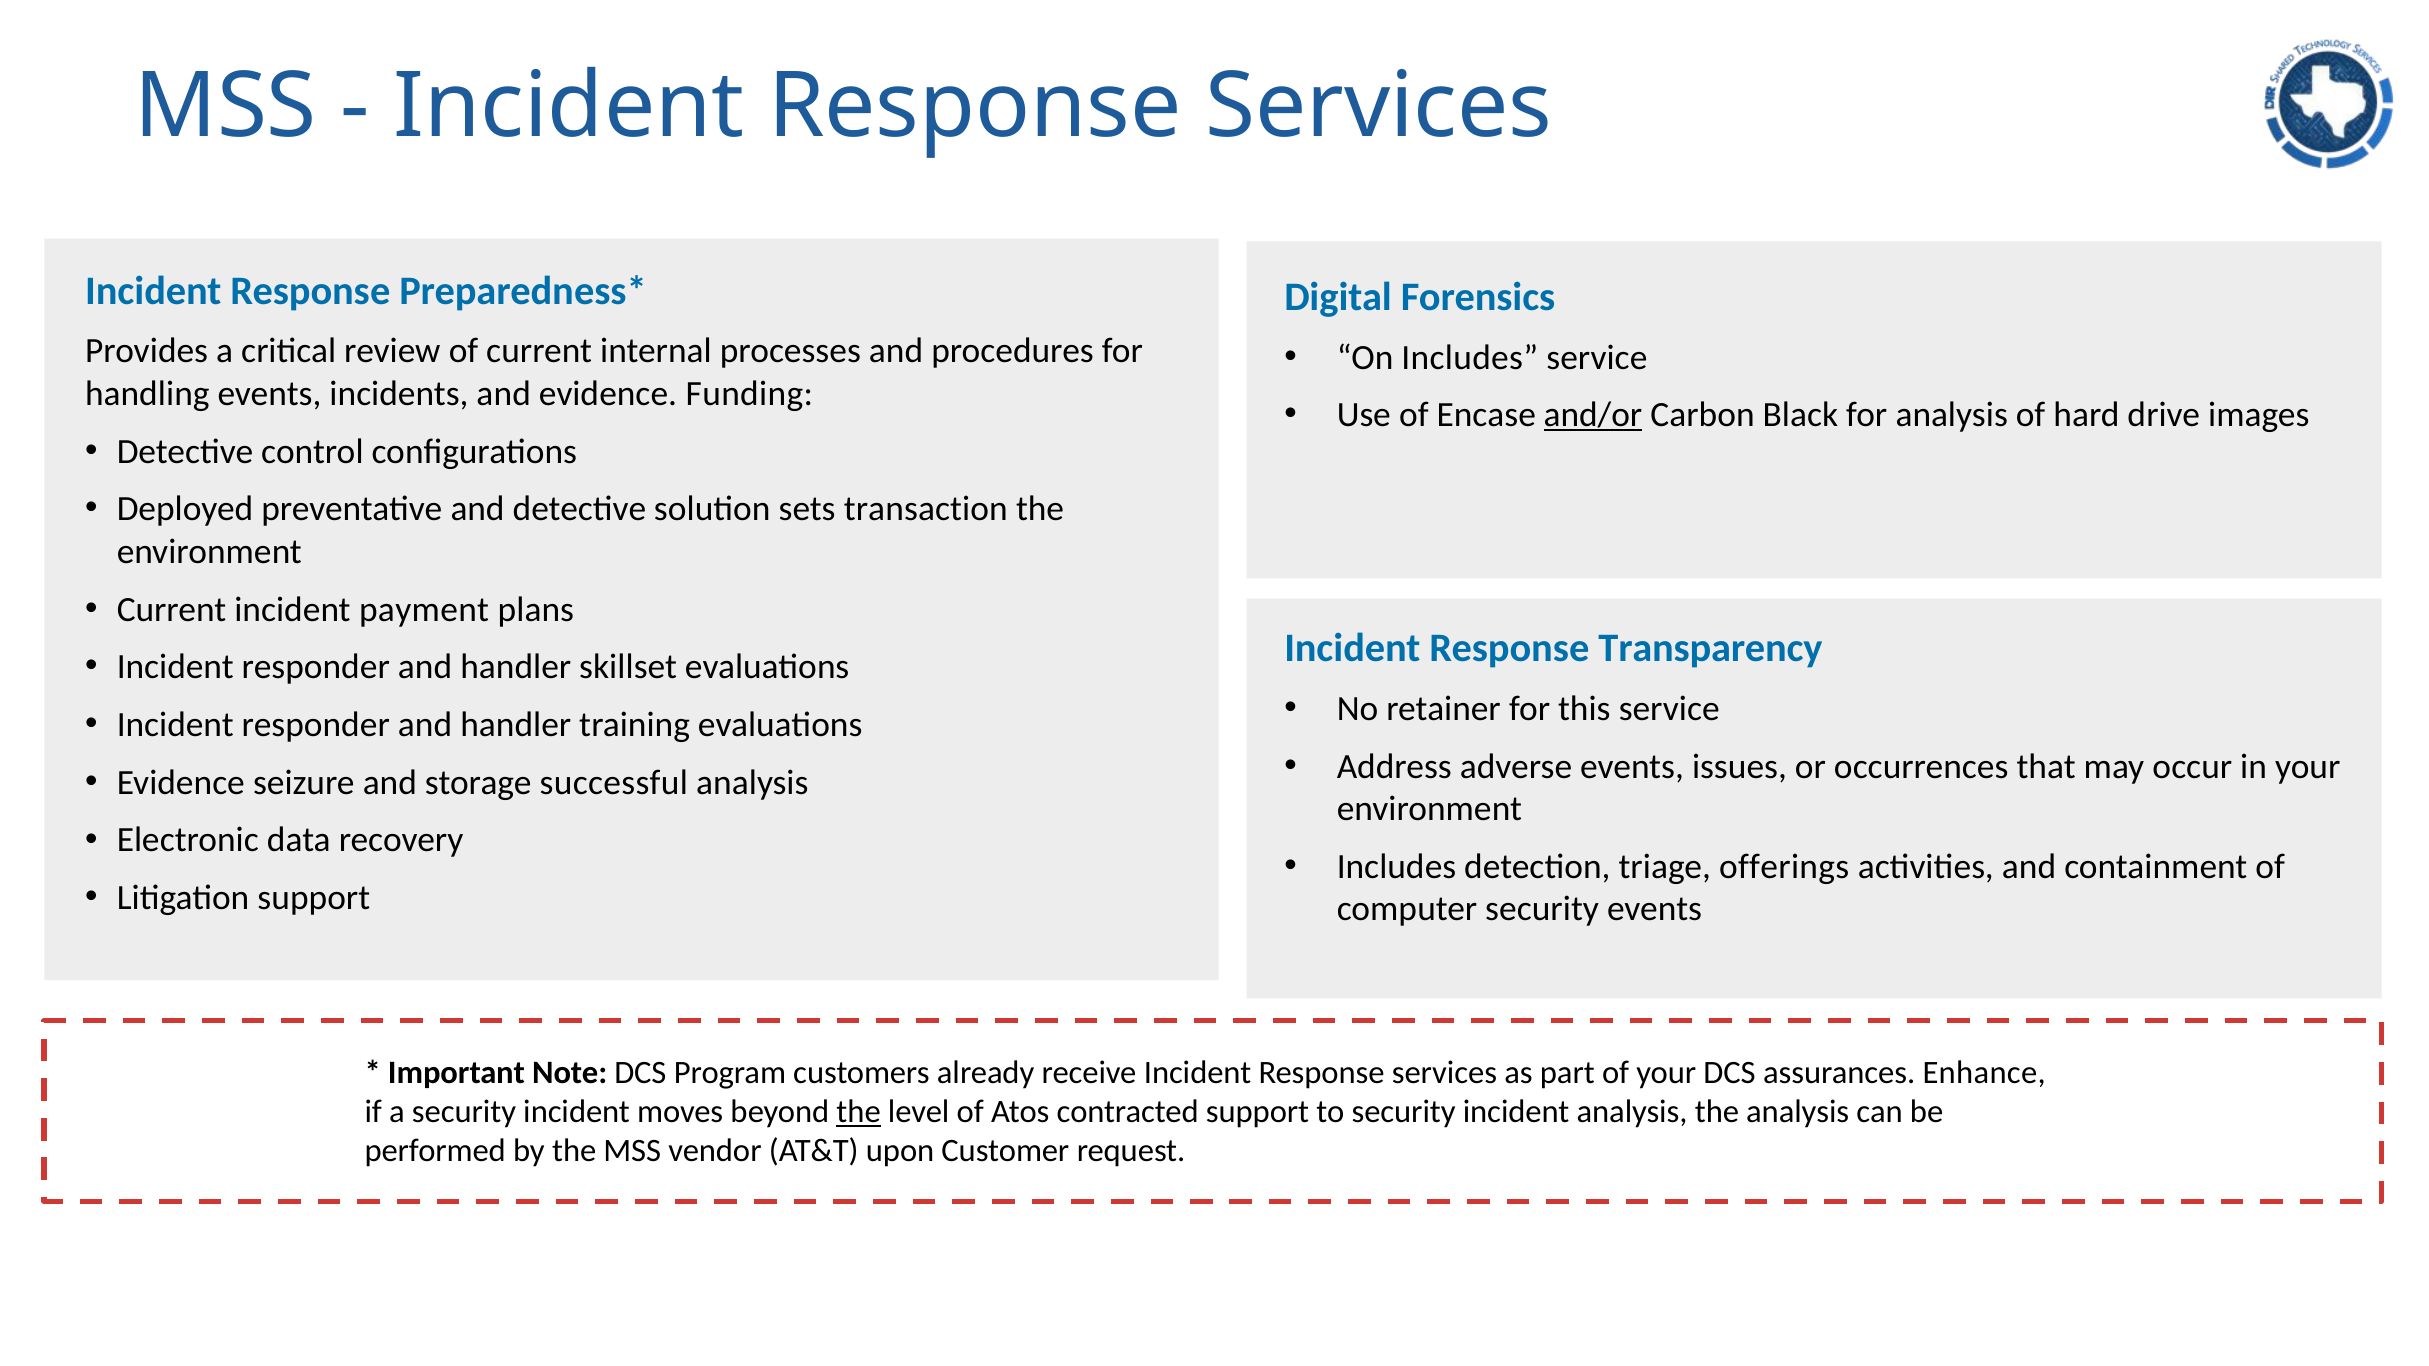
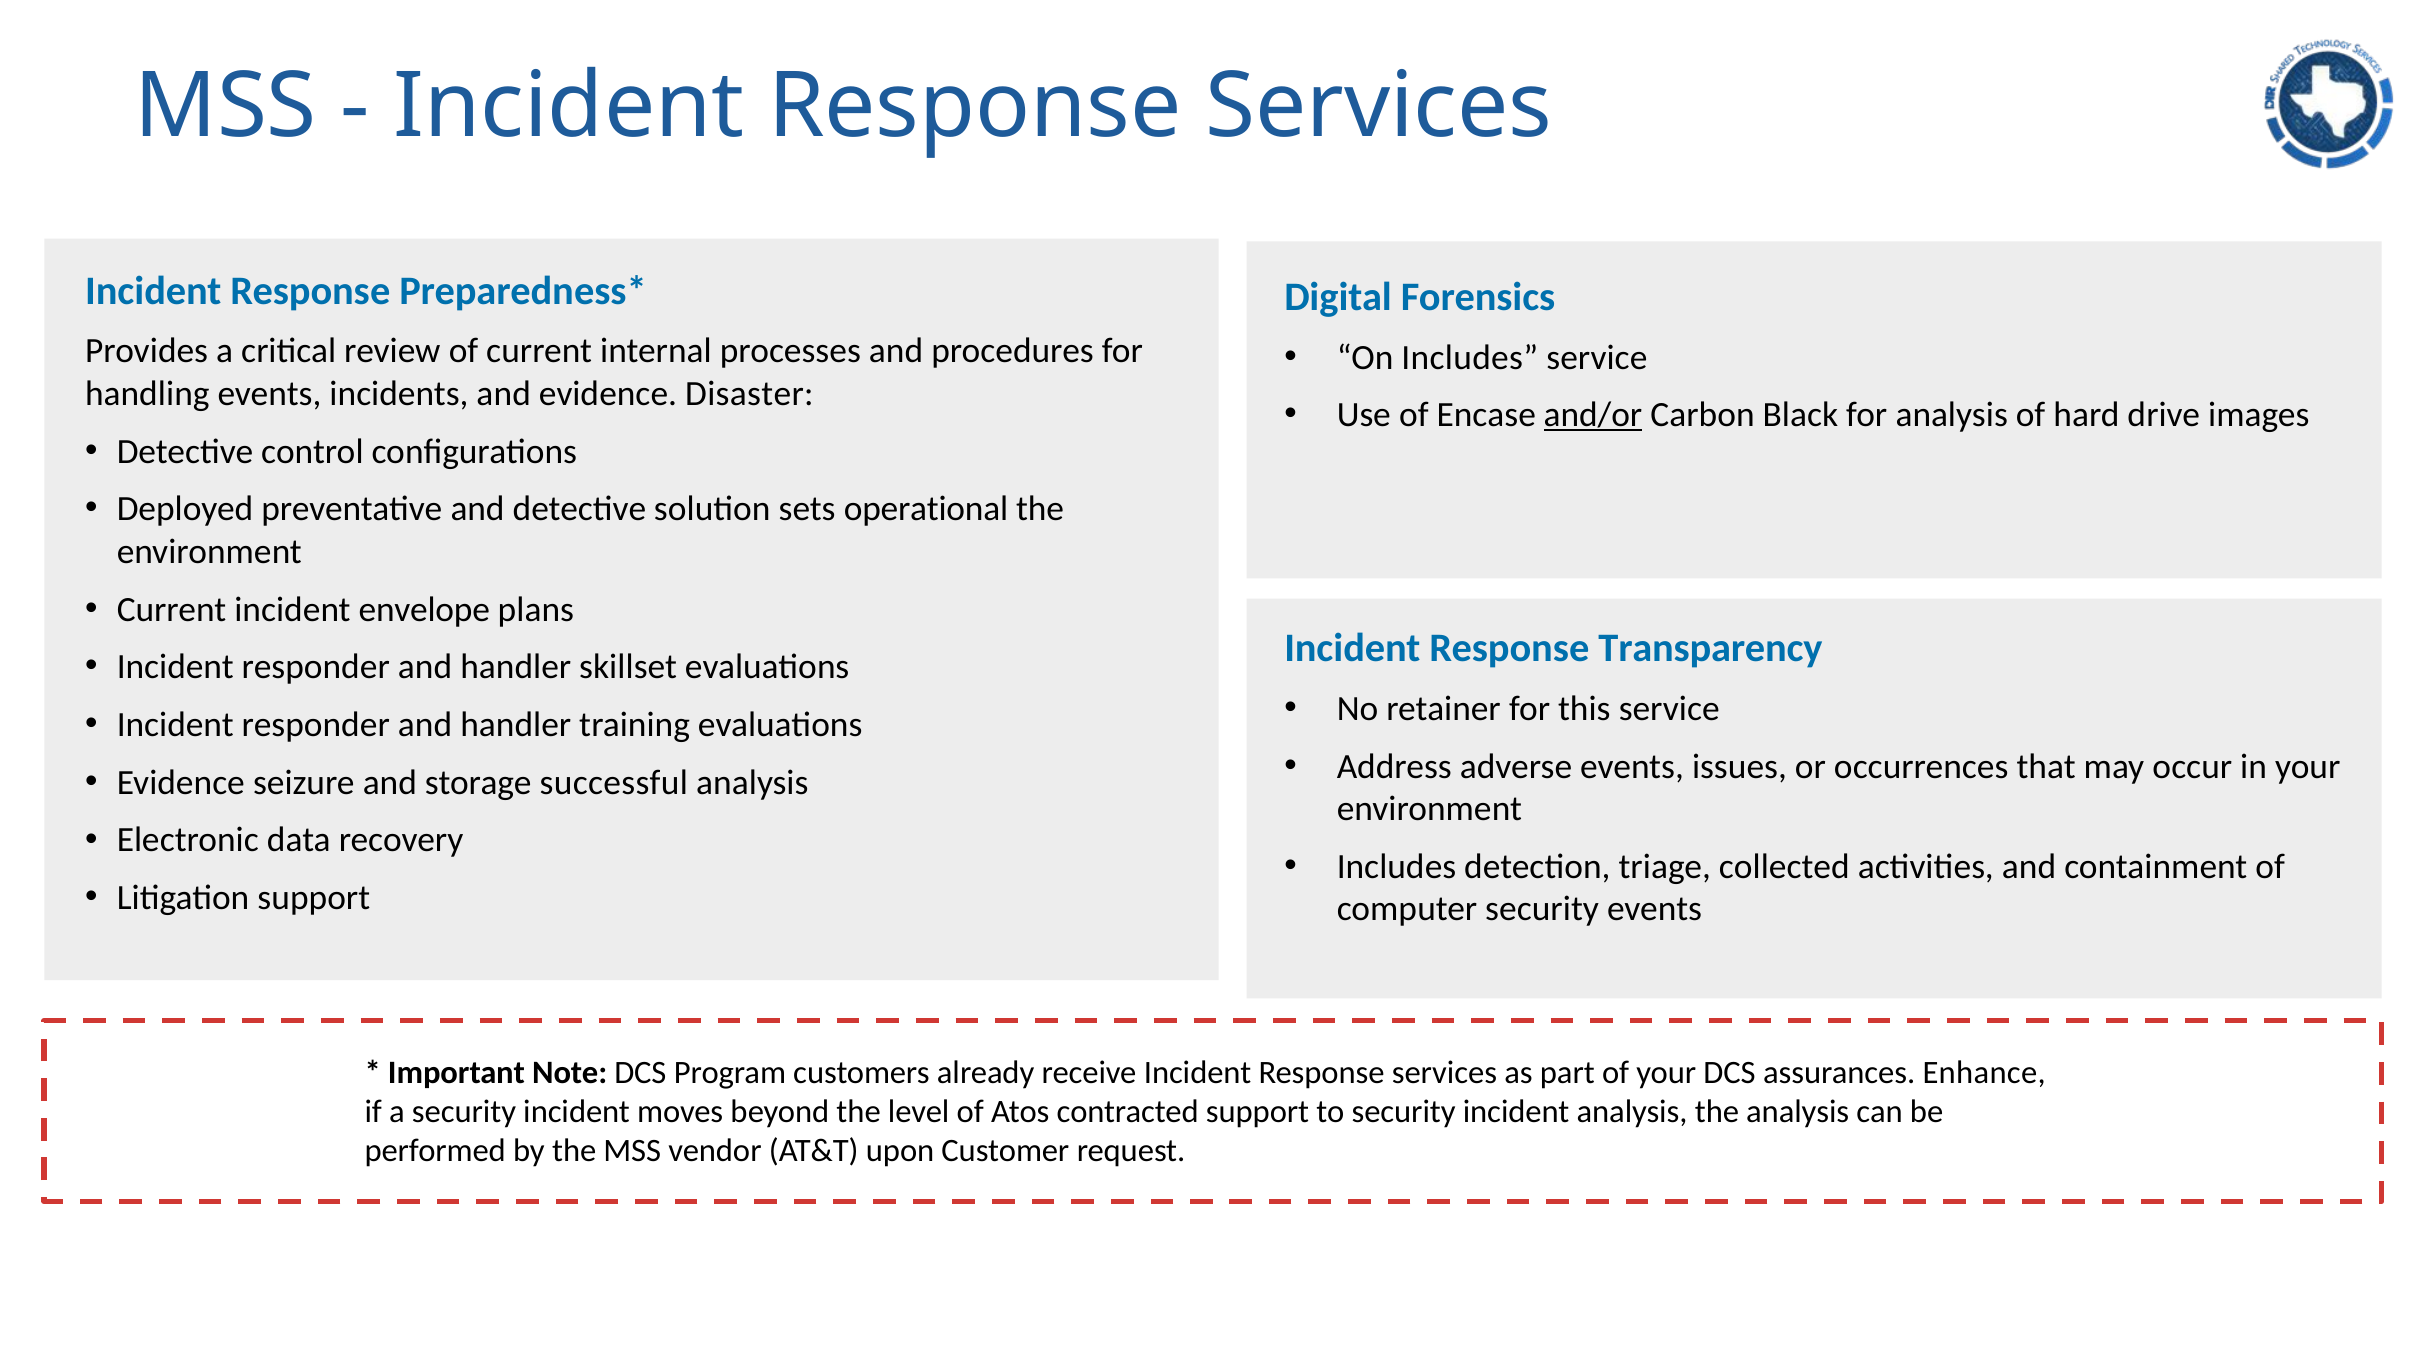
Funding: Funding -> Disaster (749, 394)
transaction: transaction -> operational (926, 509)
payment: payment -> envelope (424, 609)
offerings: offerings -> collected (1784, 867)
the underline: present -> none (859, 1112)
